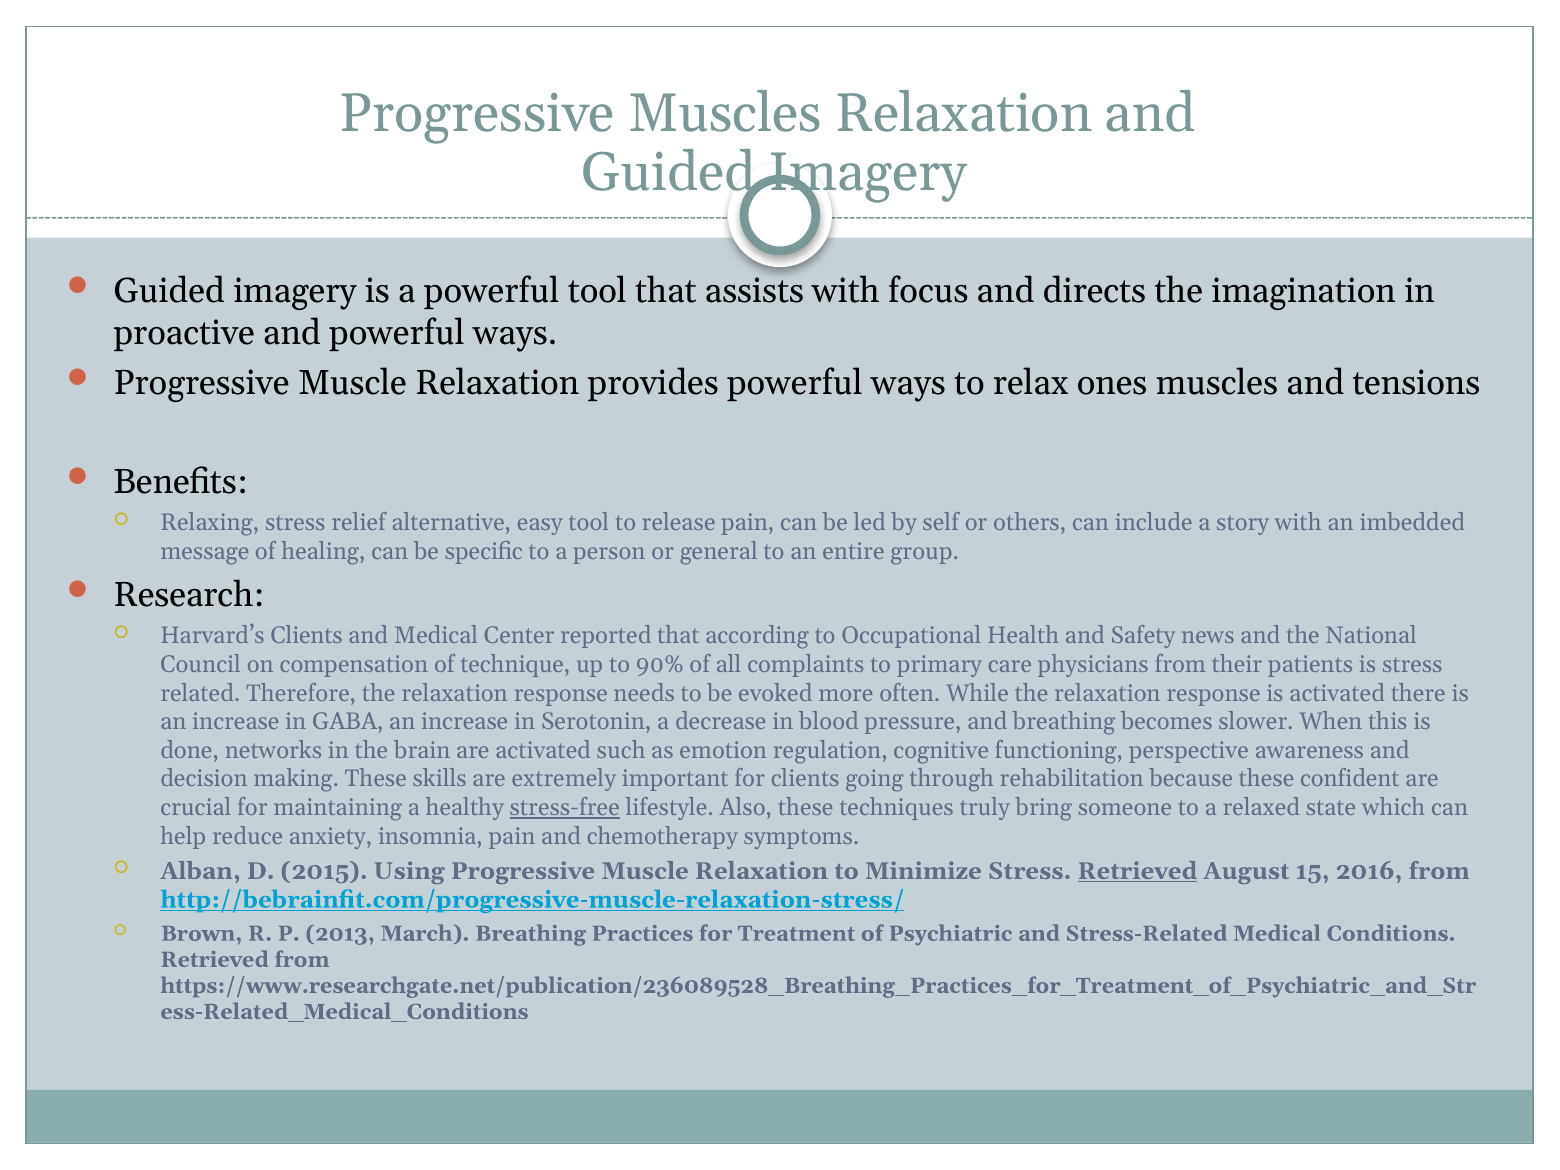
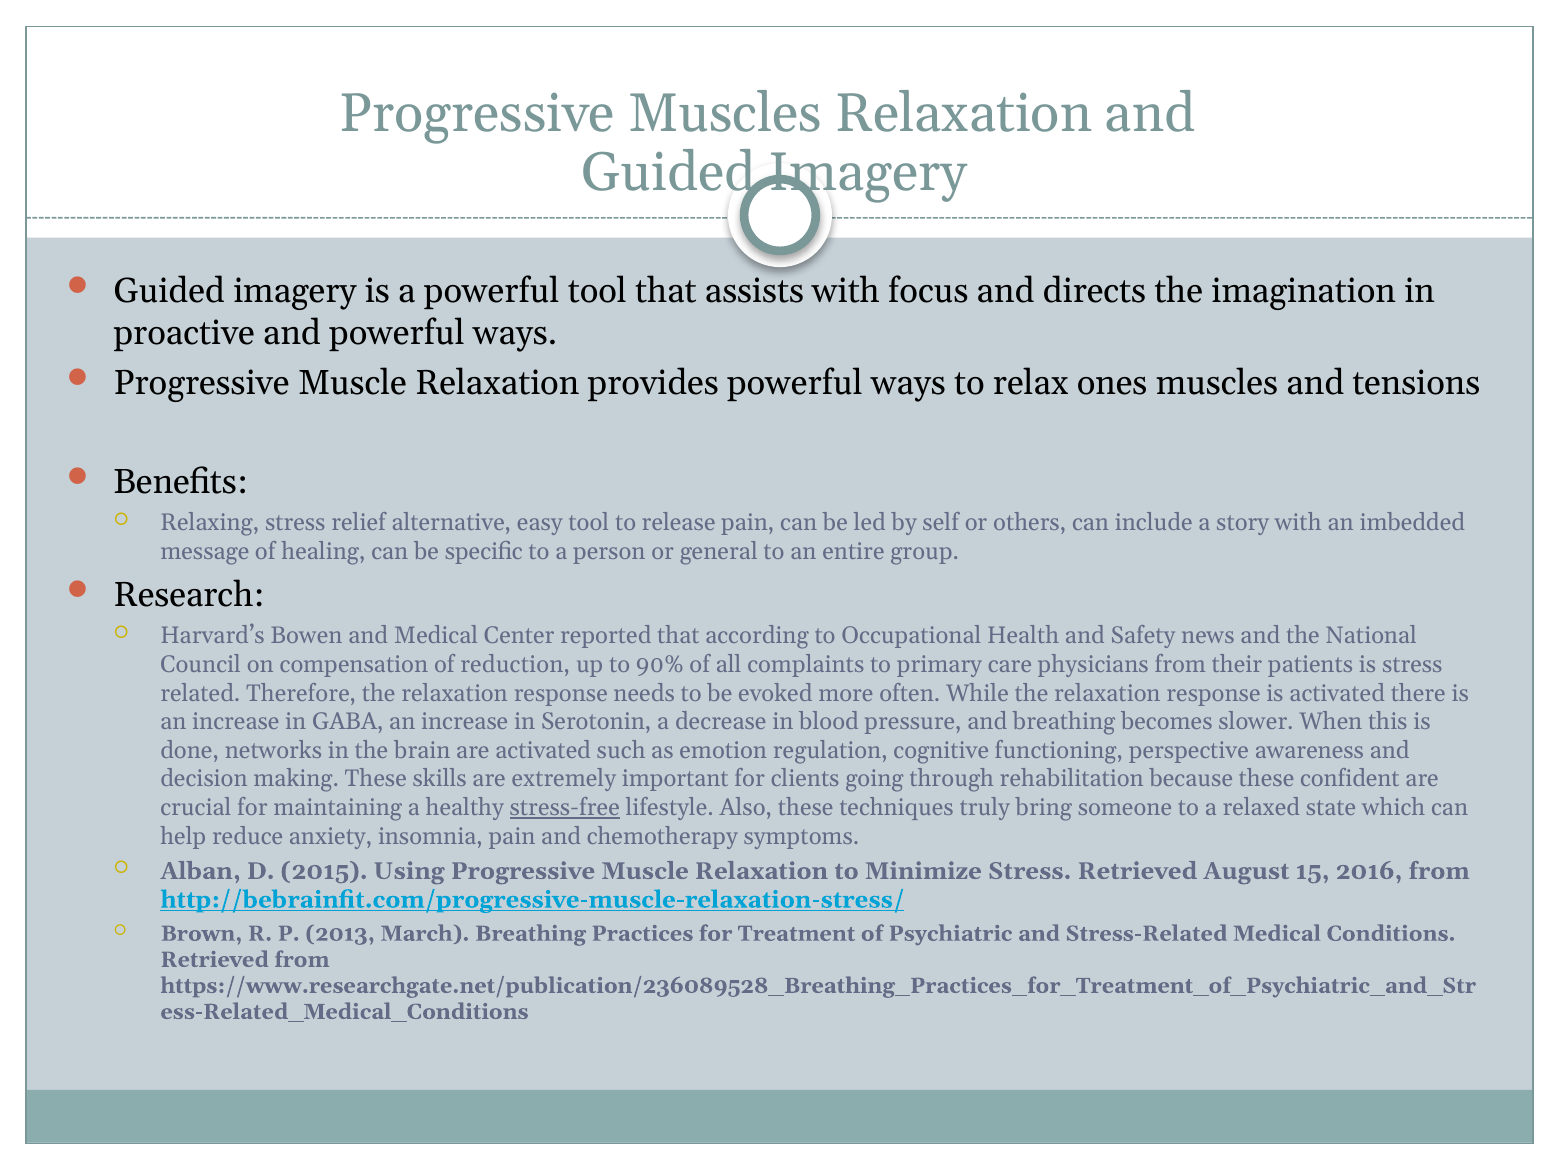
Harvard’s Clients: Clients -> Bowen (306, 636)
technique: technique -> reduction (515, 665)
Retrieved underline: present -> none (1137, 871)
